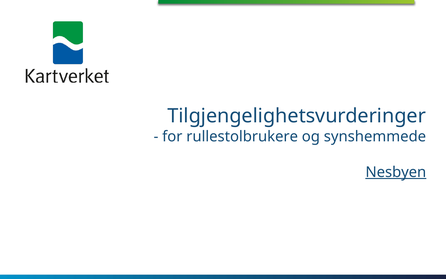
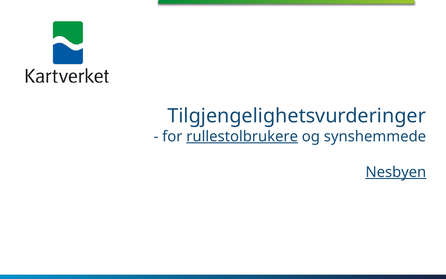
rullestolbrukere underline: none -> present (242, 136)
